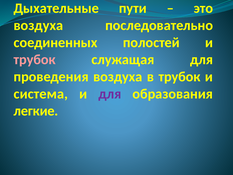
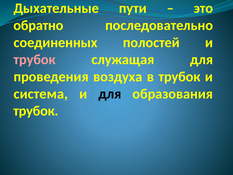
воздуха: воздуха -> обратно (38, 25)
для colour: purple -> black (110, 94)
легкие: легкие -> трубок (36, 111)
